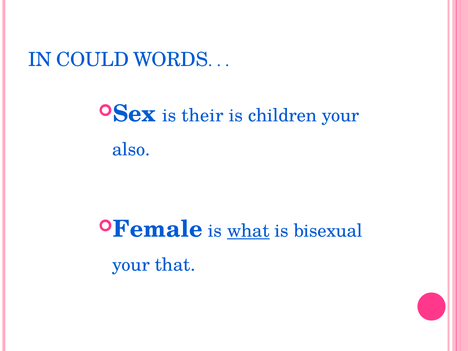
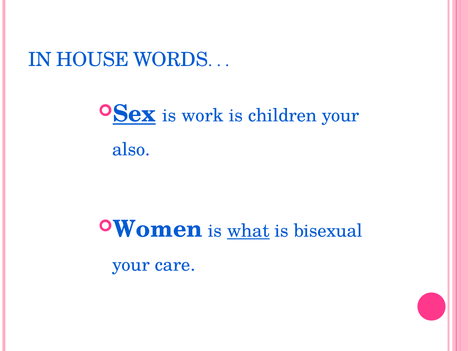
COULD: COULD -> HOUSE (93, 60)
Sex underline: none -> present (134, 114)
their: their -> work (203, 116)
Female: Female -> Women (158, 229)
that: that -> care (175, 265)
